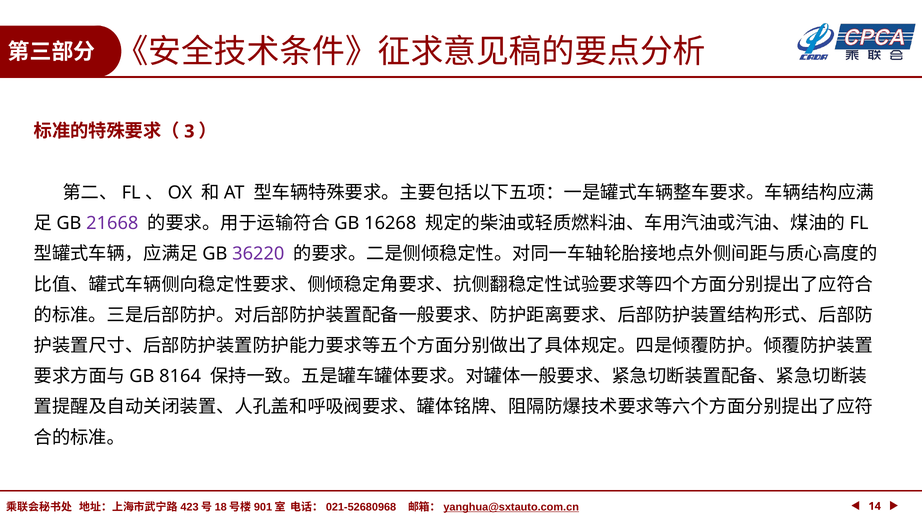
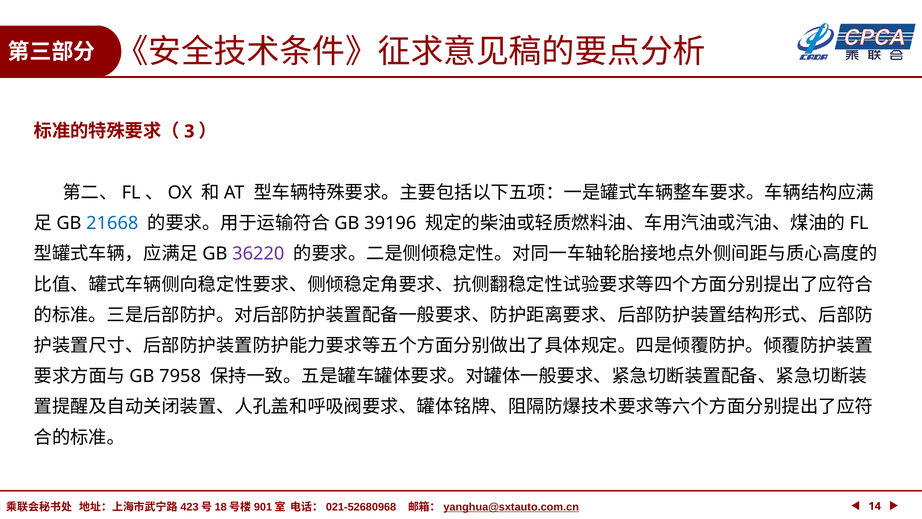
21668 colour: purple -> blue (112, 223)
16268: 16268 -> 39196 (390, 223)
8164: 8164 -> 7958 (180, 376)
